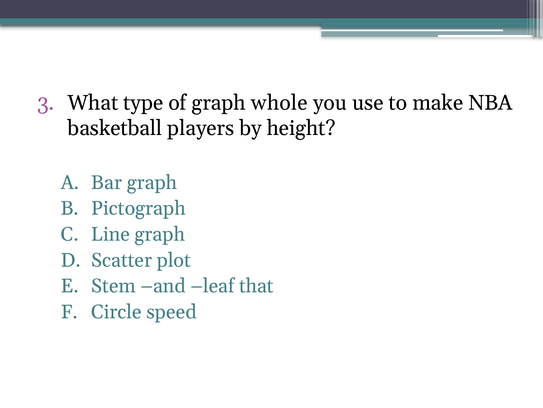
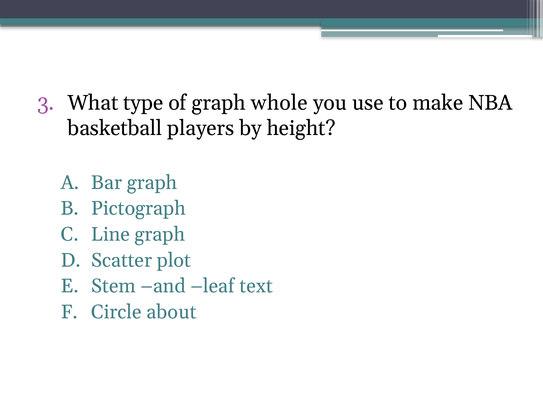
that: that -> text (256, 286)
speed: speed -> about (172, 311)
